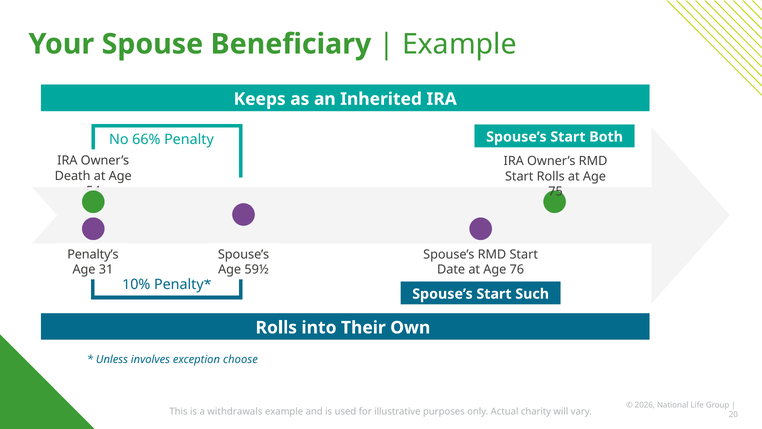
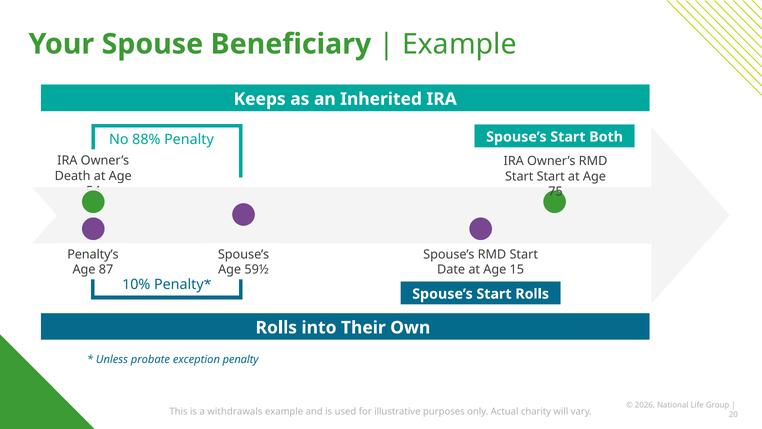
66%: 66% -> 88% (146, 139)
Start Rolls: Rolls -> Start (551, 176)
31: 31 -> 87 (106, 270)
76: 76 -> 15 (517, 270)
Start Such: Such -> Rolls (532, 294)
involves: involves -> probate (150, 360)
exception choose: choose -> penalty (241, 360)
